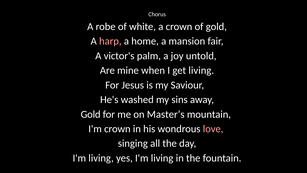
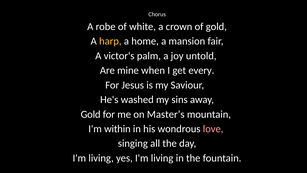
harp colour: pink -> yellow (110, 41)
get living: living -> every (201, 70)
I'm crown: crown -> within (117, 129)
